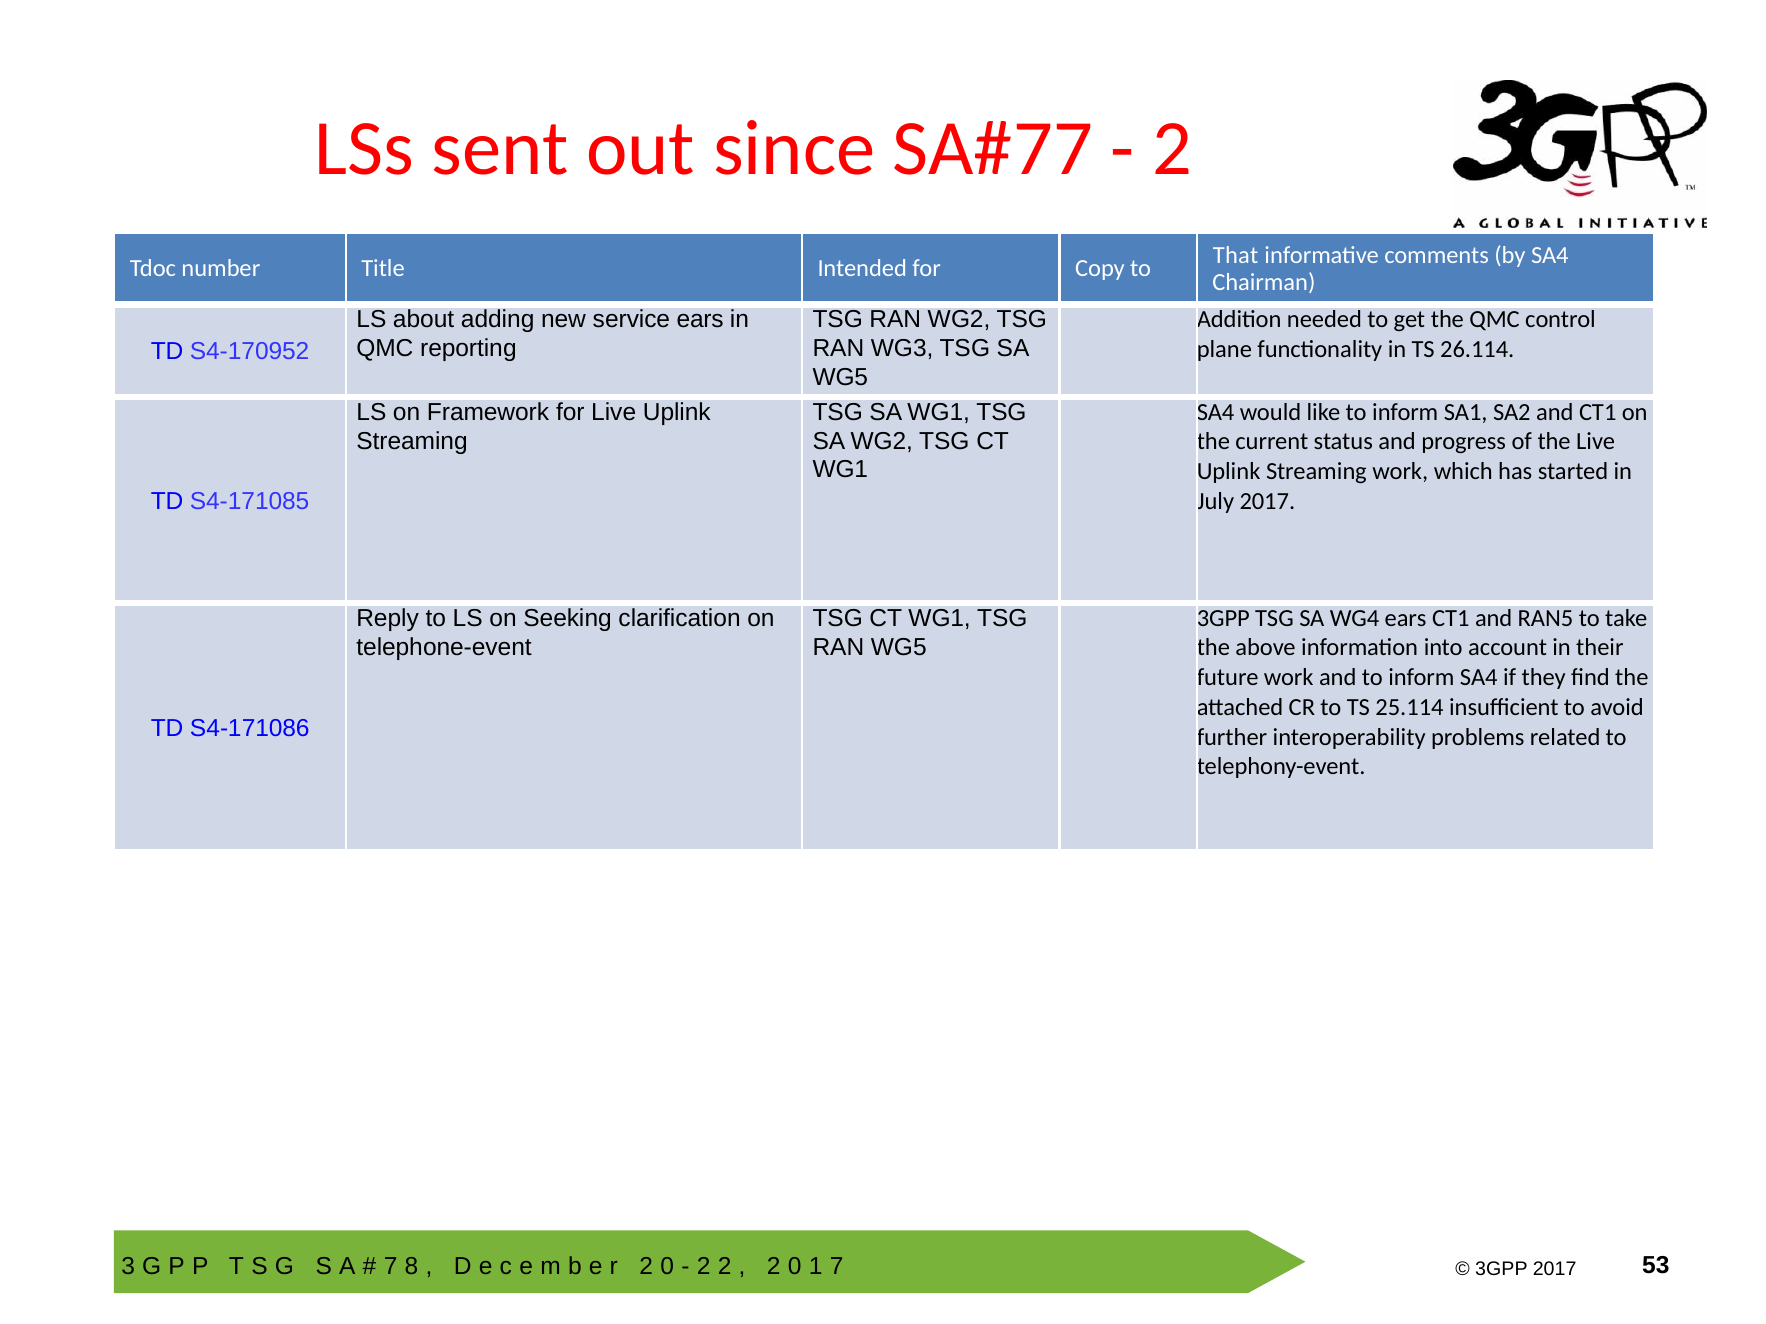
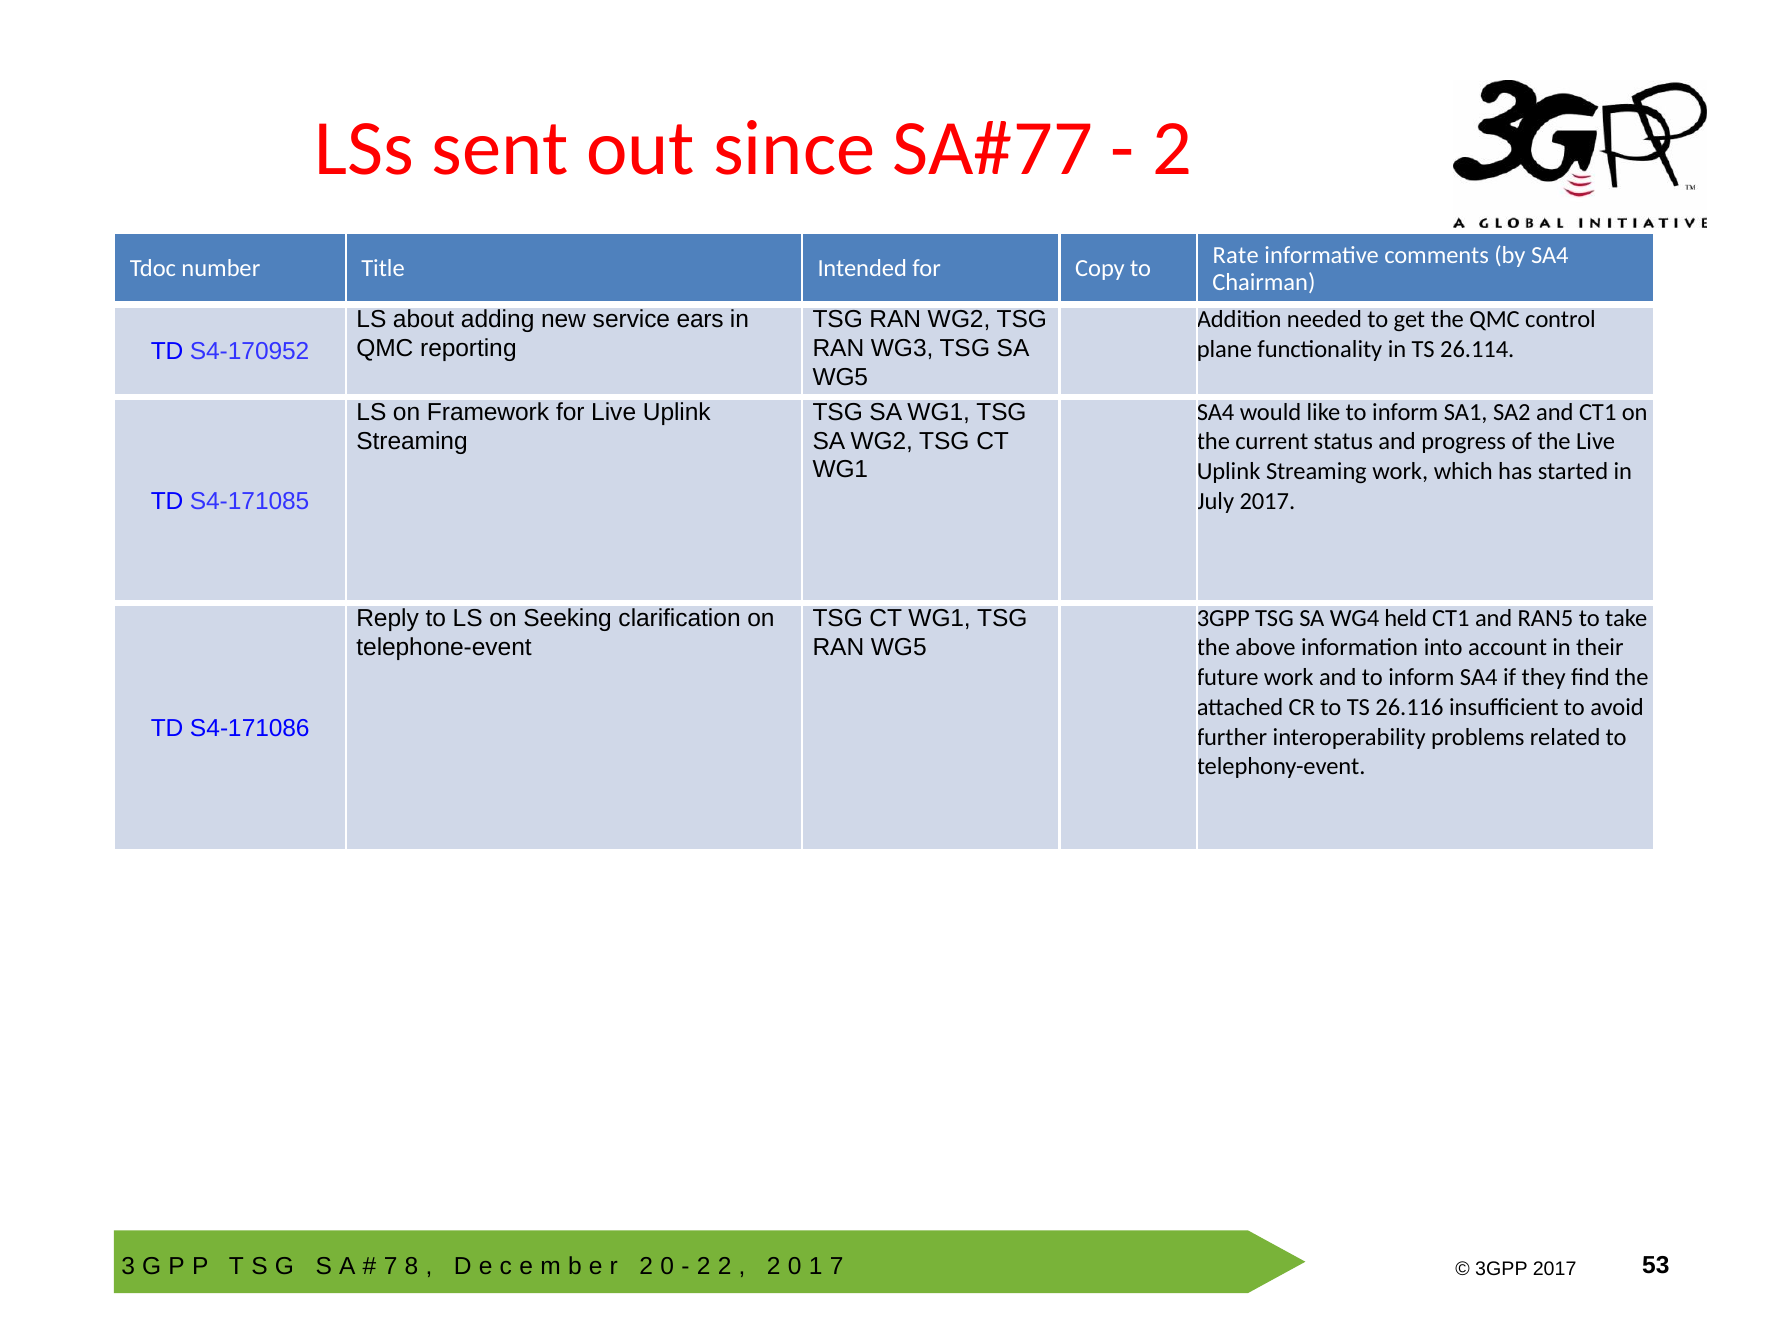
That: That -> Rate (1236, 255)
WG4 ears: ears -> held (1406, 618)
25.114: 25.114 -> 26.116 (1410, 708)
